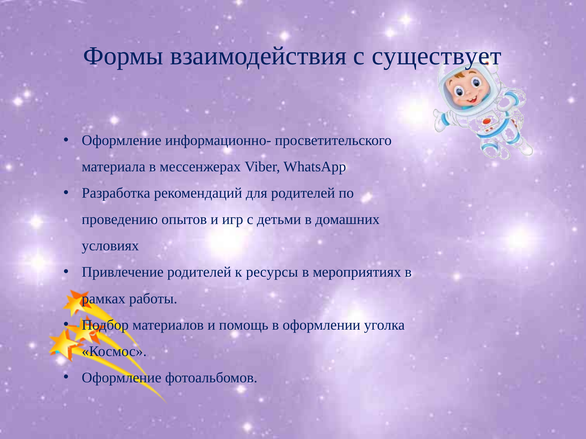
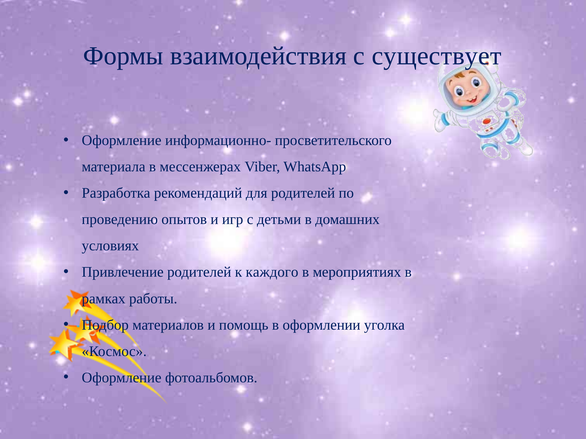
ресурсы: ресурсы -> каждого (272, 272)
